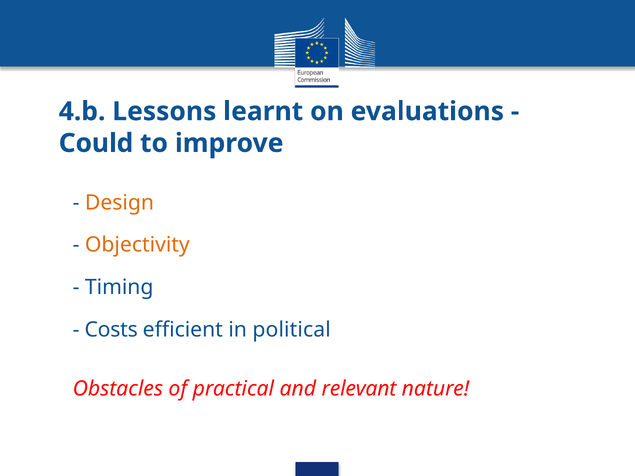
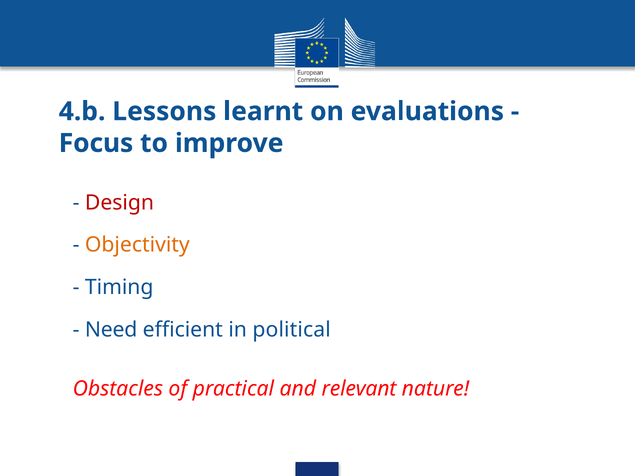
Could: Could -> Focus (96, 143)
Design colour: orange -> red (119, 203)
Costs: Costs -> Need (111, 330)
